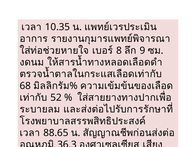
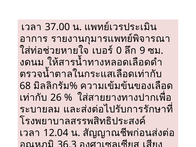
10.35: 10.35 -> 37.00 (57, 27)
8: 8 -> 0 (119, 51)
52: 52 -> 26 (56, 98)
88.65: 88.65 -> 12.04 (56, 133)
